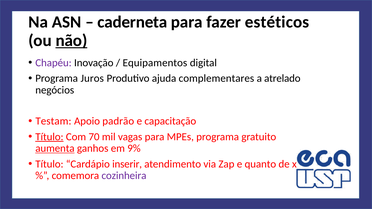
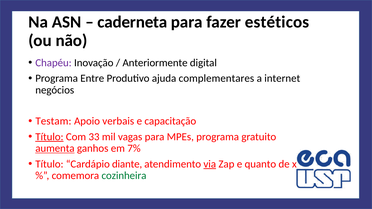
não underline: present -> none (71, 40)
Equipamentos: Equipamentos -> Anteriormente (155, 63)
Juros: Juros -> Entre (92, 78)
atrelado: atrelado -> internet (282, 78)
padrão: padrão -> verbais (118, 121)
70: 70 -> 33 (94, 137)
9%: 9% -> 7% (134, 149)
inserir: inserir -> diante (127, 164)
via underline: none -> present (210, 164)
cozinheira colour: purple -> green (124, 176)
